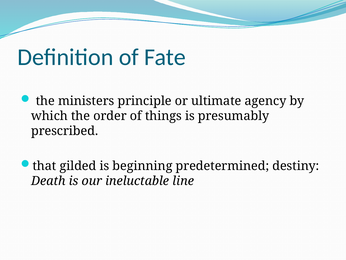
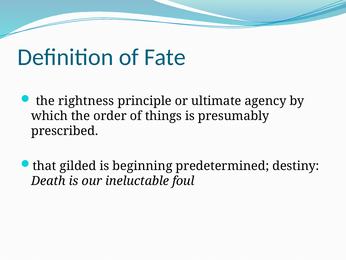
ministers: ministers -> rightness (86, 101)
line: line -> foul (183, 181)
